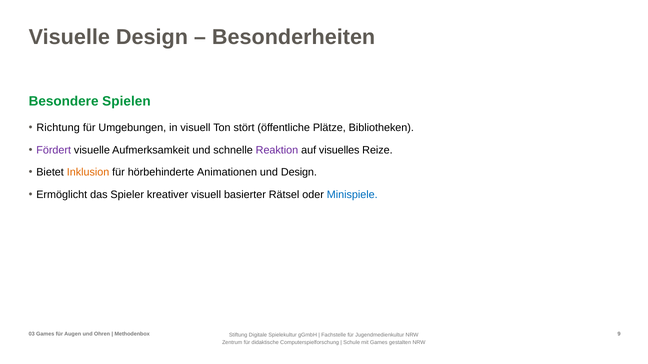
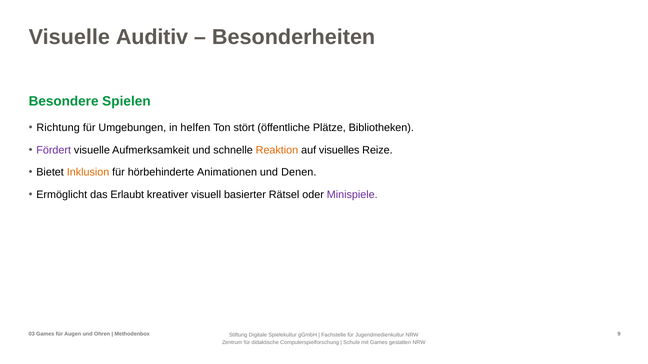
Visuelle Design: Design -> Auditiv (152, 37)
in visuell: visuell -> helfen (195, 128)
Reaktion colour: purple -> orange (277, 150)
und Design: Design -> Denen (299, 173)
Spieler: Spieler -> Erlaubt (127, 195)
Minispiele colour: blue -> purple (352, 195)
